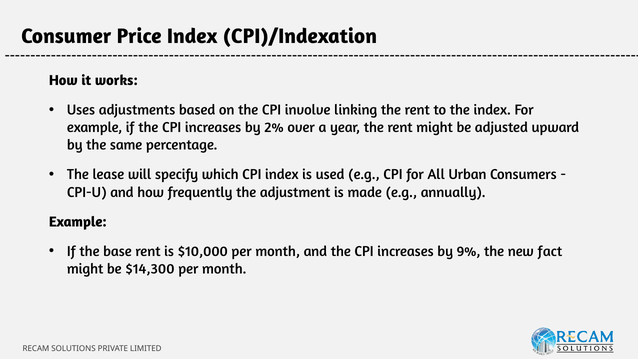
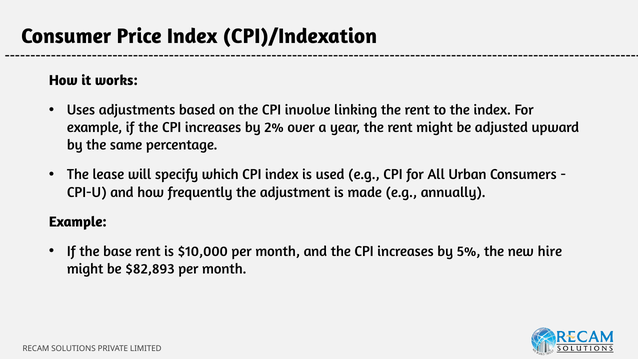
9%: 9% -> 5% (469, 251)
fact: fact -> hire (550, 251)
$14,300: $14,300 -> $82,893 (150, 269)
